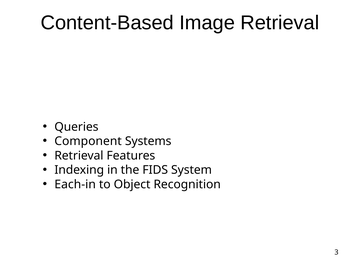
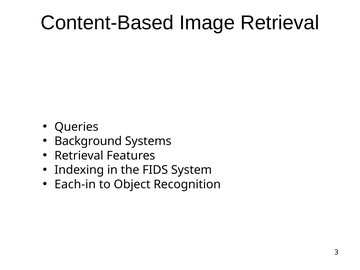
Component: Component -> Background (88, 141)
